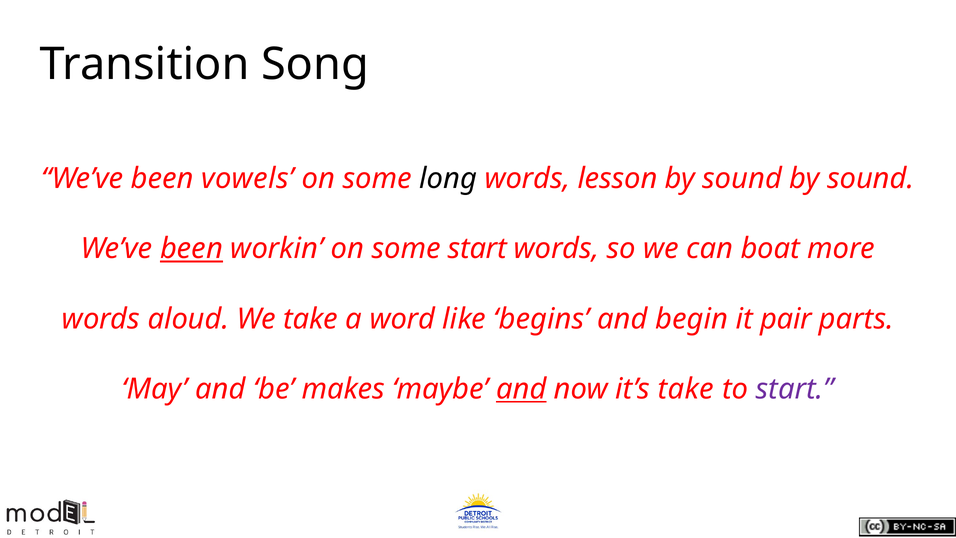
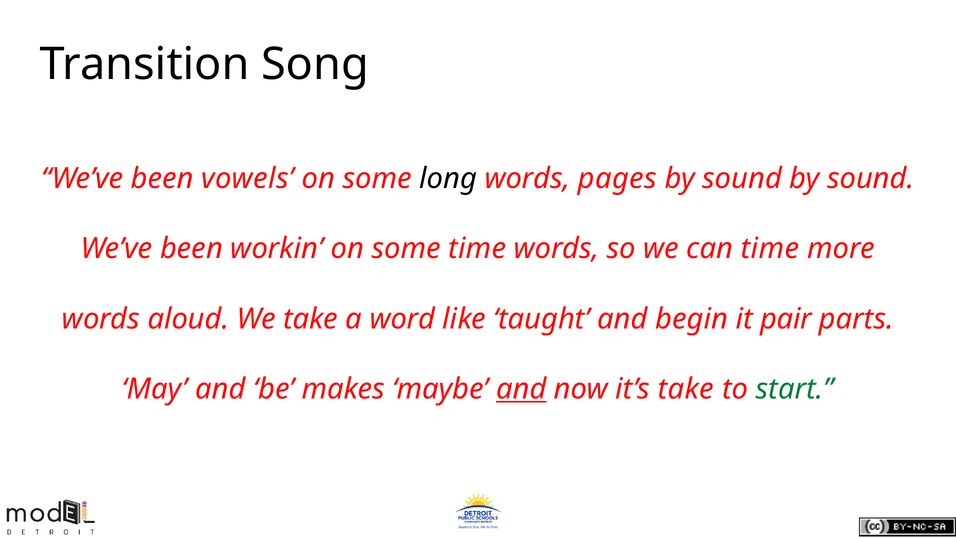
lesson: lesson -> pages (617, 179)
been underline: present -> none (191, 249)
some start: start -> time (477, 249)
can boat: boat -> time (770, 249)
begins: begins -> taught (542, 319)
start colour: purple -> green (795, 389)
